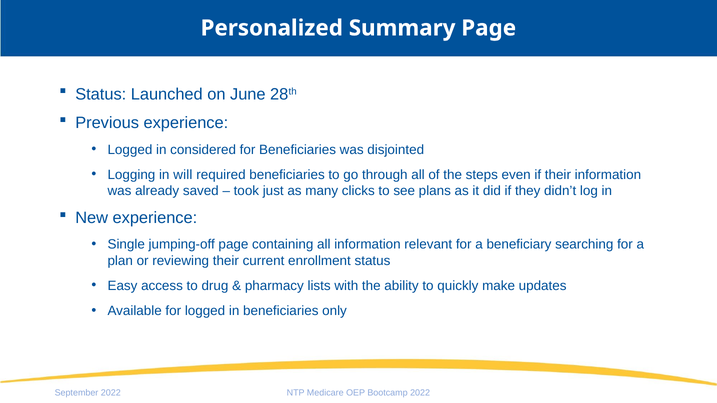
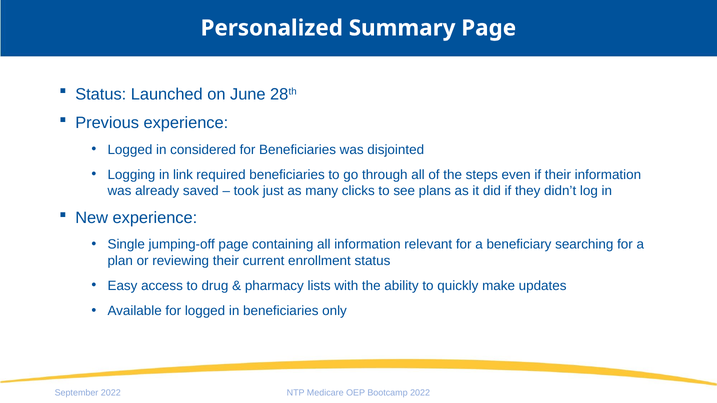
will: will -> link (183, 175)
